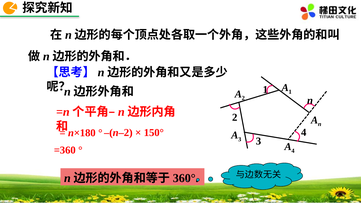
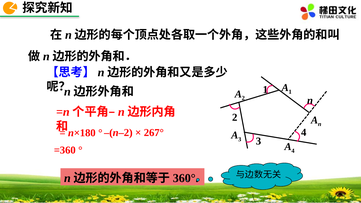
150°: 150° -> 267° (154, 133)
